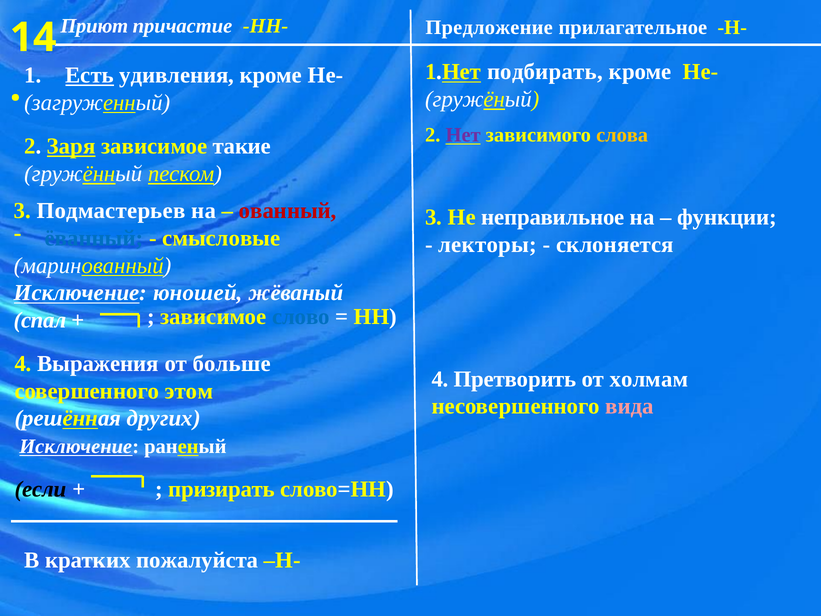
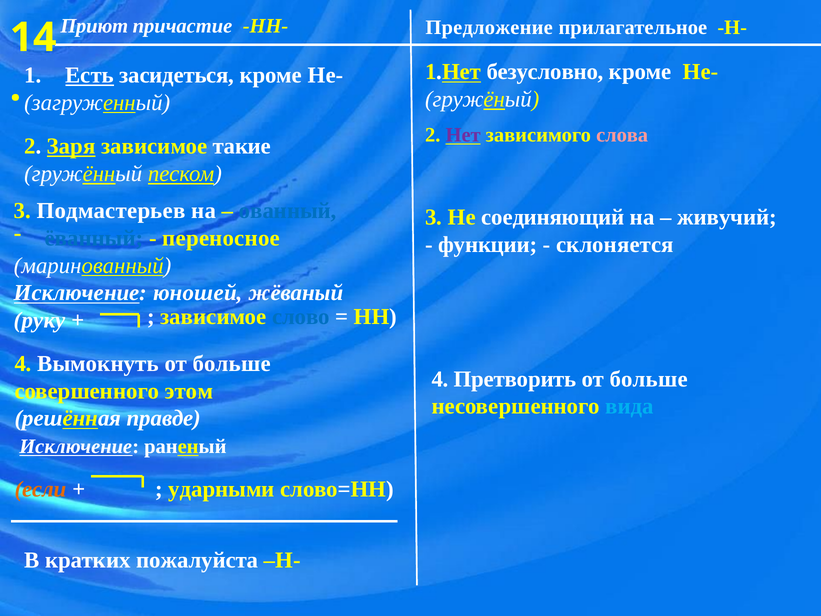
подбирать: подбирать -> безусловно (545, 72)
удивления: удивления -> засидеться (177, 75)
слова colour: yellow -> pink (622, 135)
ованный colour: red -> blue (288, 211)
неправильное: неправильное -> соединяющий (553, 217)
функции: функции -> живучий (727, 217)
смысловые: смысловые -> переносное (221, 238)
лекторы: лекторы -> функции (488, 245)
спал: спал -> руку (40, 320)
Выражения: Выражения -> Вымокнуть (98, 364)
холмам: холмам -> больше (649, 379)
вида colour: pink -> light blue (630, 406)
других: других -> правде (164, 418)
если colour: black -> orange (41, 489)
призирать: призирать -> ударными (222, 489)
